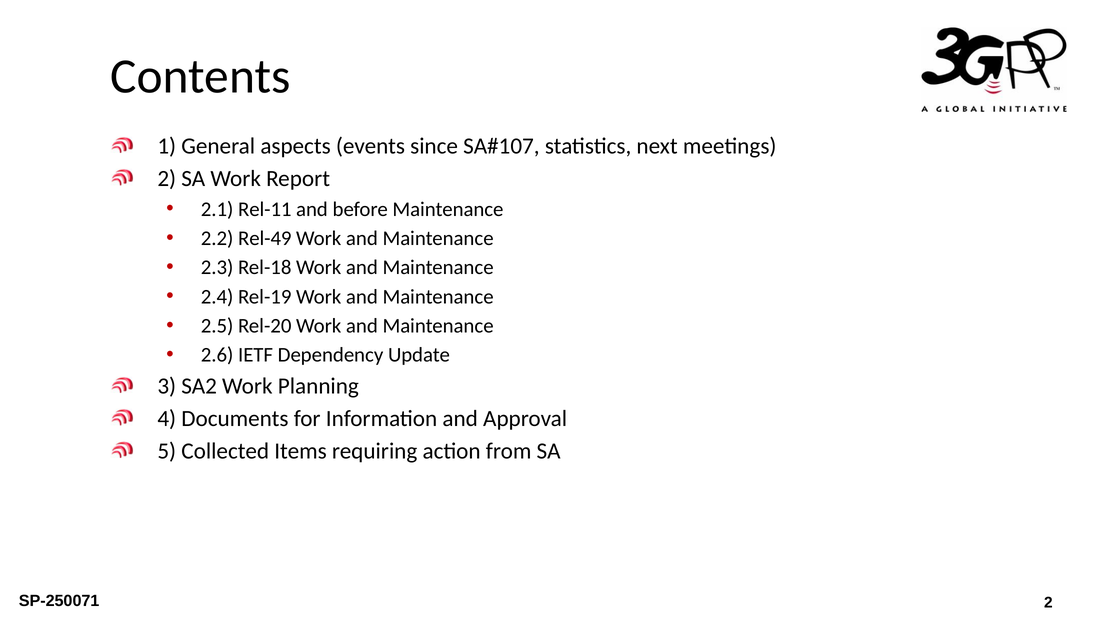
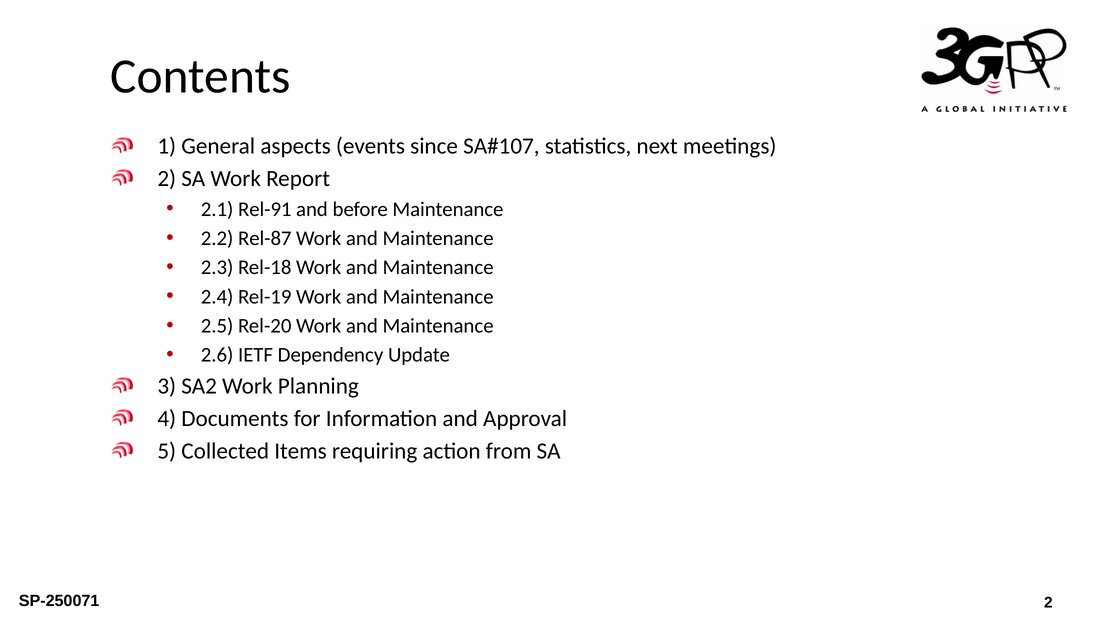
Rel-11: Rel-11 -> Rel-91 (265, 209)
Rel-49: Rel-49 -> Rel-87 (265, 238)
